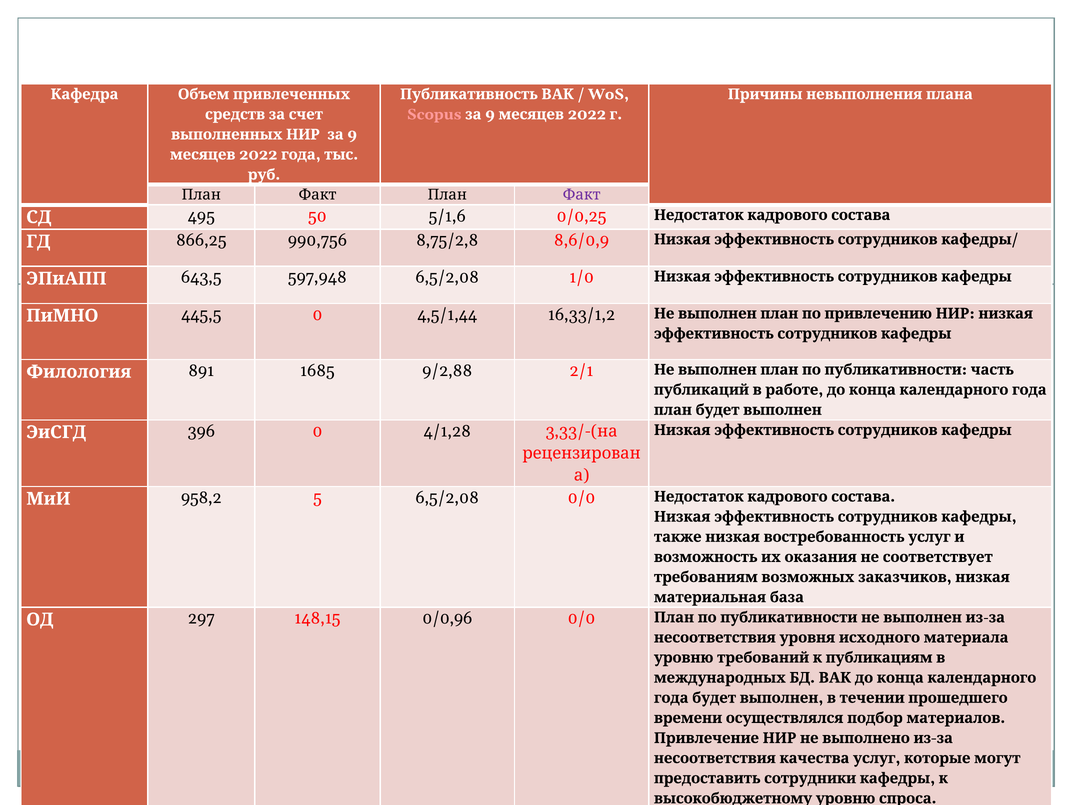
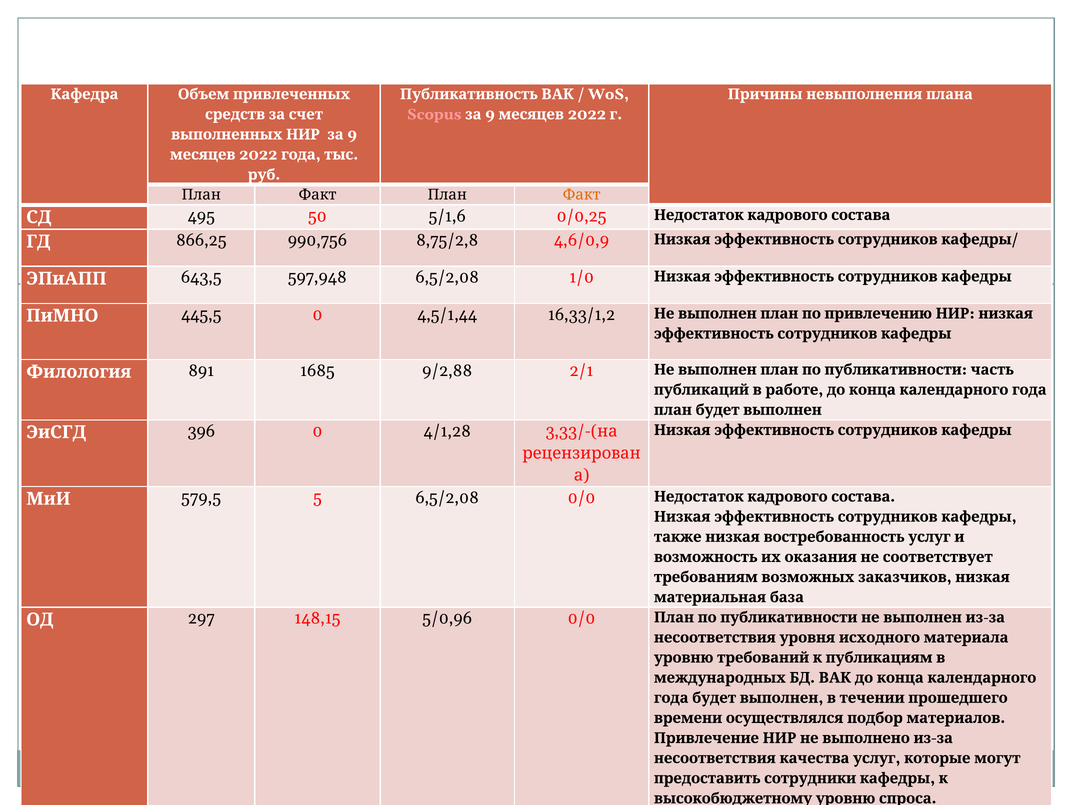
Факт colour: purple -> orange (582, 195)
8,6/0,9: 8,6/0,9 -> 4,6/0,9 (582, 240)
958,2: 958,2 -> 579,5 (201, 498)
0/0,96: 0/0,96 -> 5/0,96 (447, 618)
